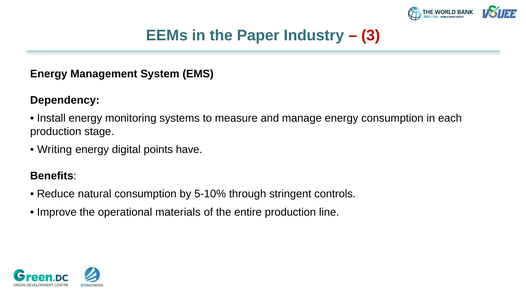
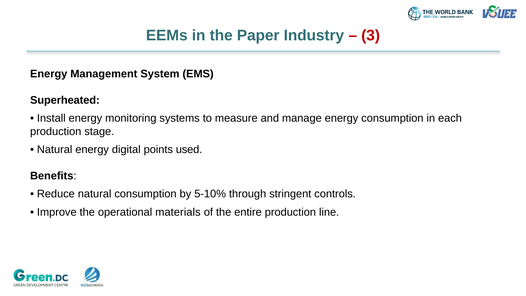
Dependency: Dependency -> Superheated (65, 100)
Writing: Writing -> Natural (55, 150)
have: have -> used (189, 150)
